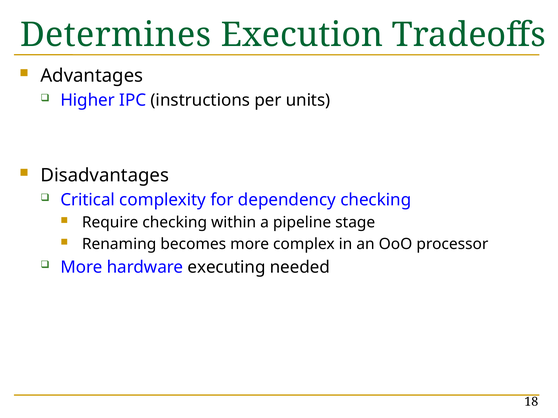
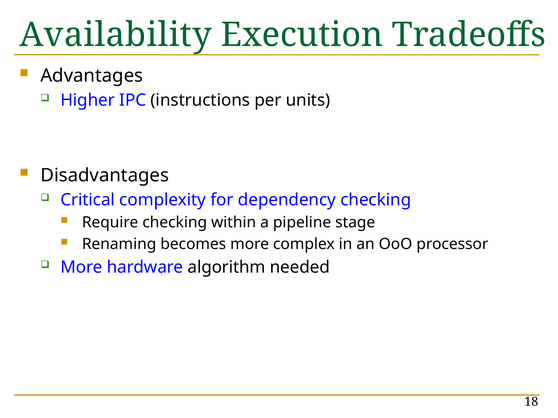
Determines: Determines -> Availability (116, 35)
executing: executing -> algorithm (227, 267)
